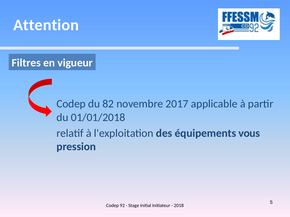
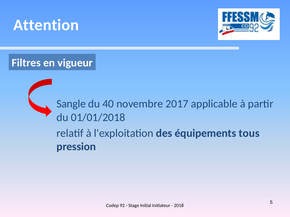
Codep: Codep -> Sangle (71, 104)
82: 82 -> 40 (108, 104)
vous: vous -> tous (249, 133)
